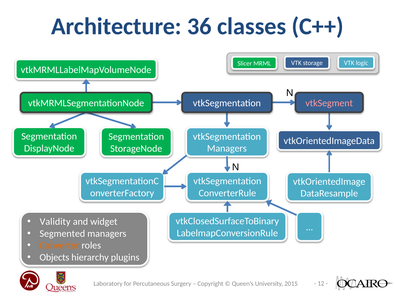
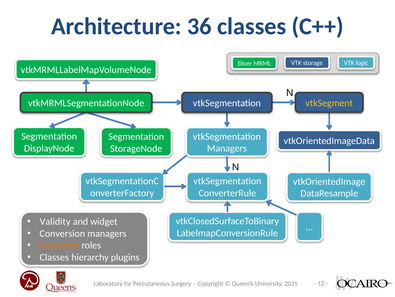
vtkSegment colour: pink -> yellow (329, 103)
Segmented: Segmented -> Conversion (62, 233)
Objects: Objects -> Classes (54, 257)
